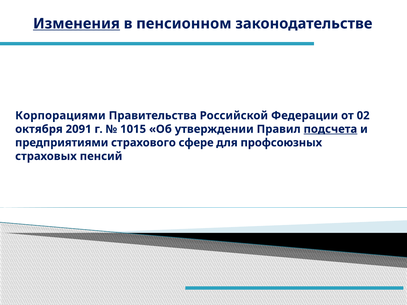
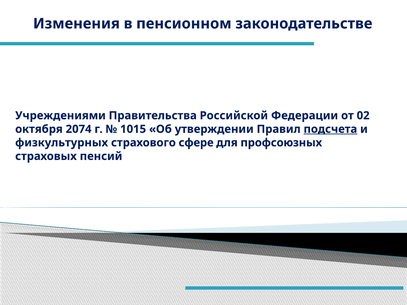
Изменения underline: present -> none (76, 24)
Корпорациями: Корпорациями -> Учреждениями (60, 116)
2091: 2091 -> 2074 (79, 129)
предприятиями: предприятиями -> физкультурных (62, 143)
